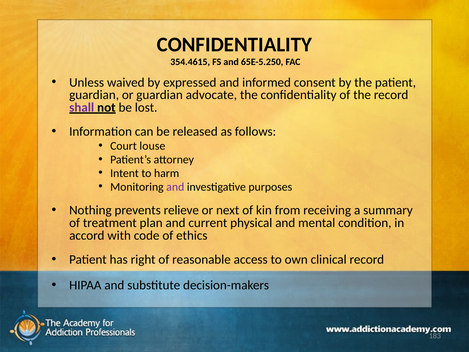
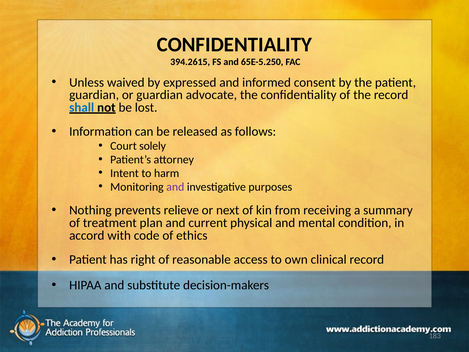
354.4615: 354.4615 -> 394.2615 (190, 62)
shall colour: purple -> blue (82, 107)
louse: louse -> solely (153, 146)
